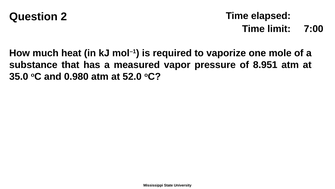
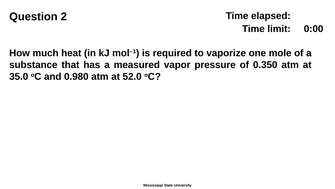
7:00: 7:00 -> 0:00 (314, 29)
8.951: 8.951 -> 0.350 (265, 65)
